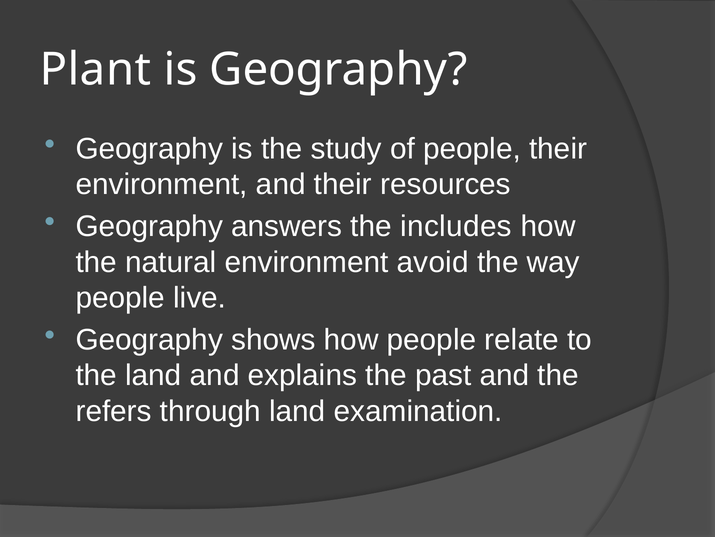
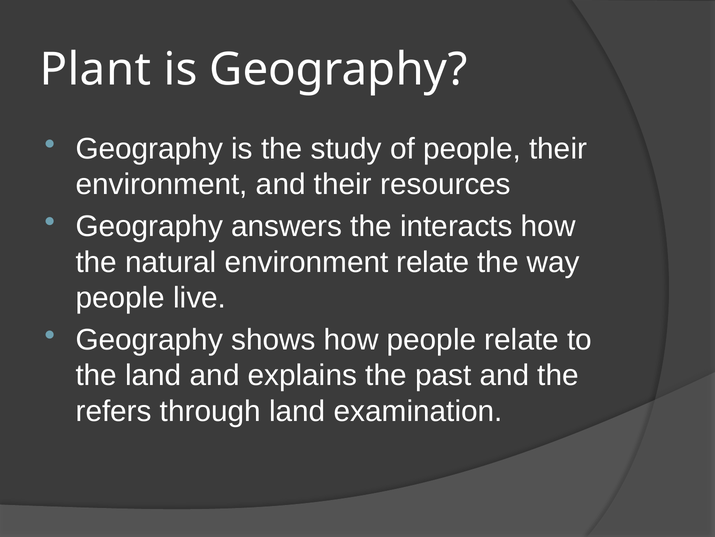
includes: includes -> interacts (456, 226)
environment avoid: avoid -> relate (433, 262)
